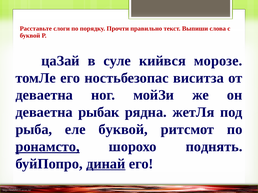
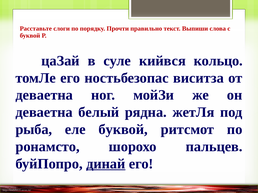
морозе: морозе -> кольцо (218, 61)
рыбак: рыбак -> белый (99, 113)
ронамсто underline: present -> none (48, 147)
поднять: поднять -> пальцев (214, 147)
